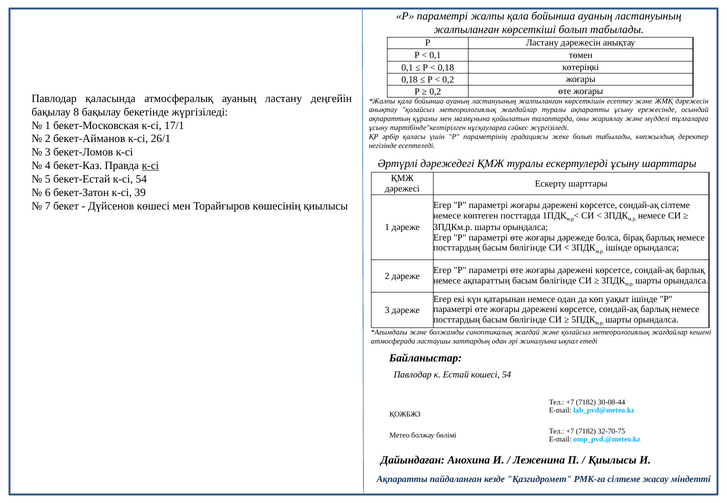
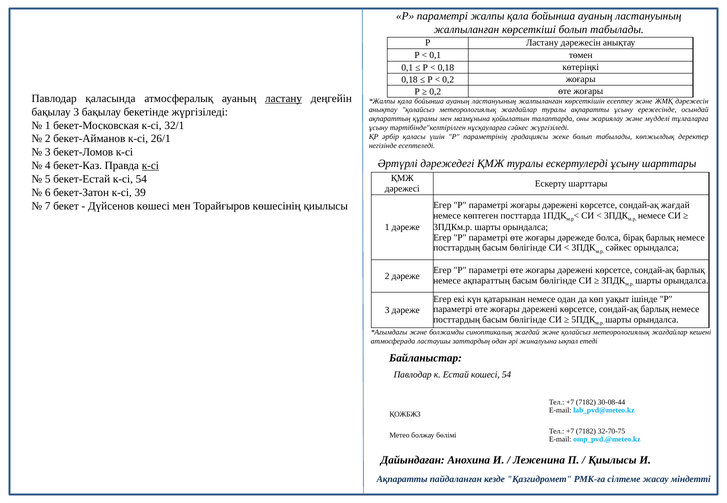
ластану underline: none -> present (284, 99)
бақылау 8: 8 -> 3 (76, 112)
17/1: 17/1 -> 32/1 (174, 125)
сондай-ақ сілтеме: сілтеме -> жағдай (675, 205)
ішінде: ішінде -> сәйкес (619, 248)
